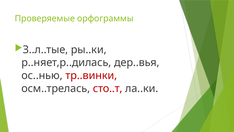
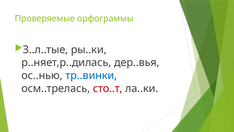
тр..винки colour: red -> blue (91, 75)
